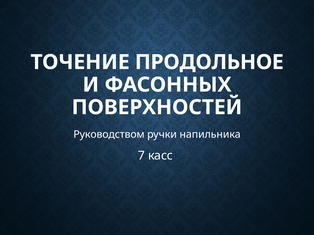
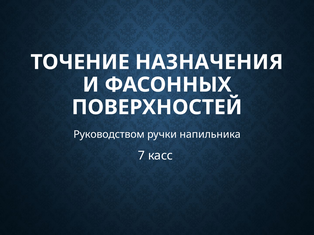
ПРОДОЛЬНОЕ: ПРОДОЛЬНОЕ -> НАЗНАЧЕНИЯ (209, 62)
